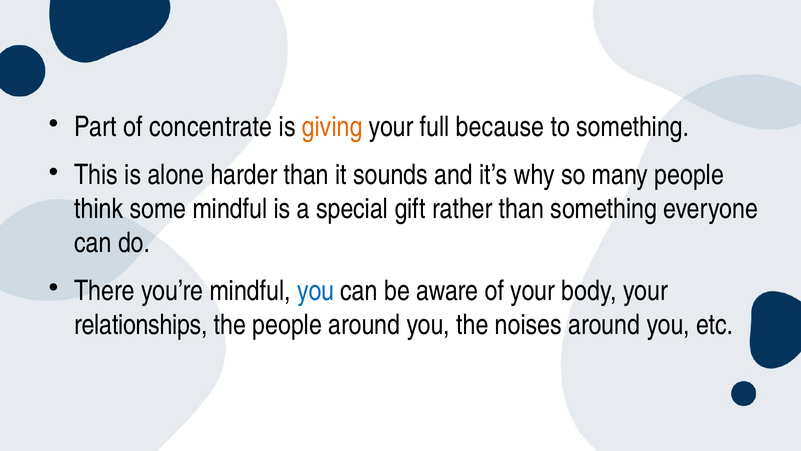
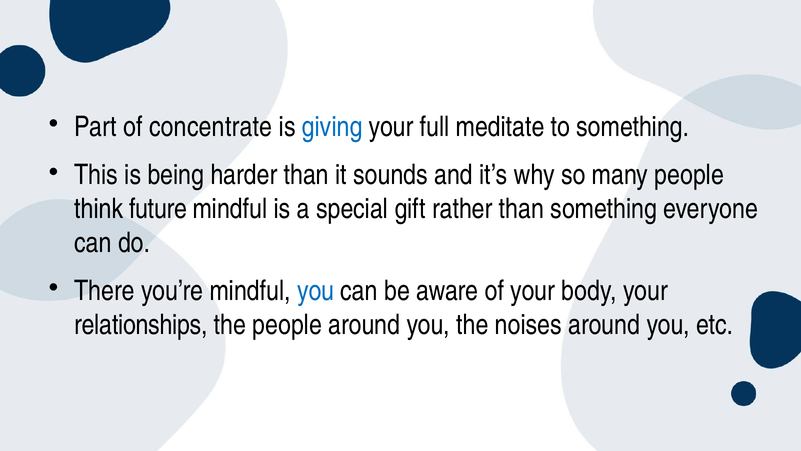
giving colour: orange -> blue (332, 127)
because: because -> meditate (500, 127)
alone: alone -> being (176, 175)
some: some -> future (158, 209)
